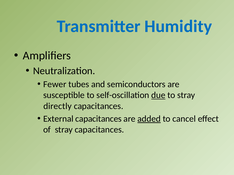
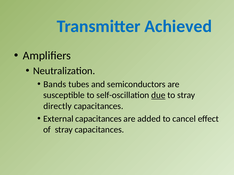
Humidity: Humidity -> Achieved (178, 26)
Fewer: Fewer -> Bands (55, 84)
added underline: present -> none (149, 119)
